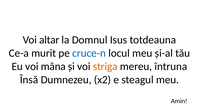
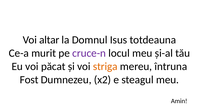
cruce-n colour: blue -> purple (89, 53)
mâna: mâna -> păcat (53, 66)
Însă: Însă -> Fost (29, 80)
